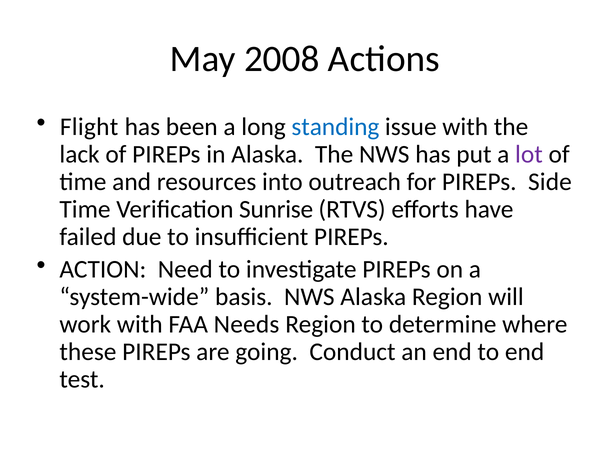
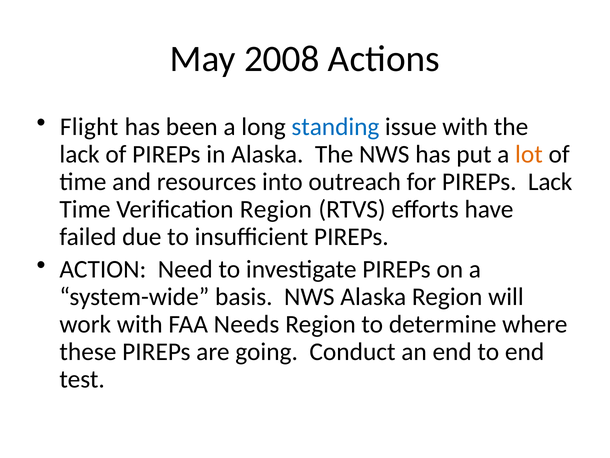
lot colour: purple -> orange (529, 154)
PIREPs Side: Side -> Lack (550, 182)
Verification Sunrise: Sunrise -> Region (276, 209)
